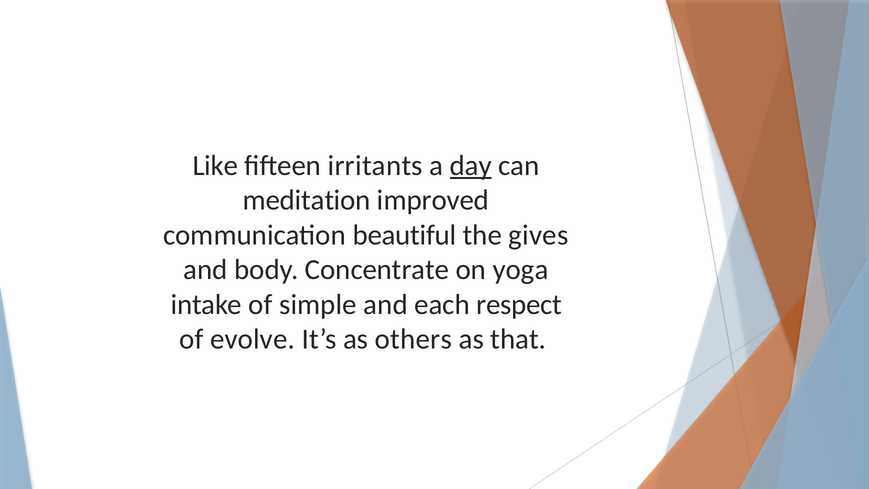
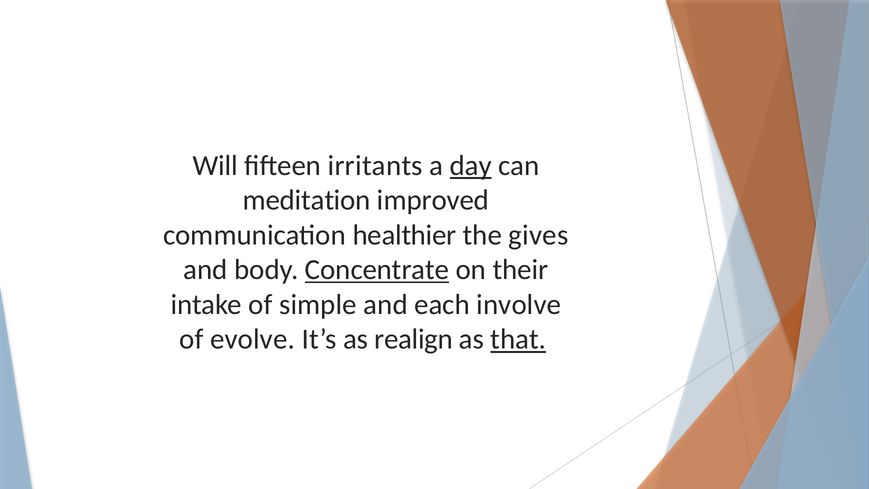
Like: Like -> Will (215, 166)
beautiful: beautiful -> healthier (404, 235)
Concentrate underline: none -> present (377, 270)
yoga: yoga -> their (521, 270)
respect: respect -> involve (519, 305)
others: others -> realign (414, 339)
that underline: none -> present (518, 339)
